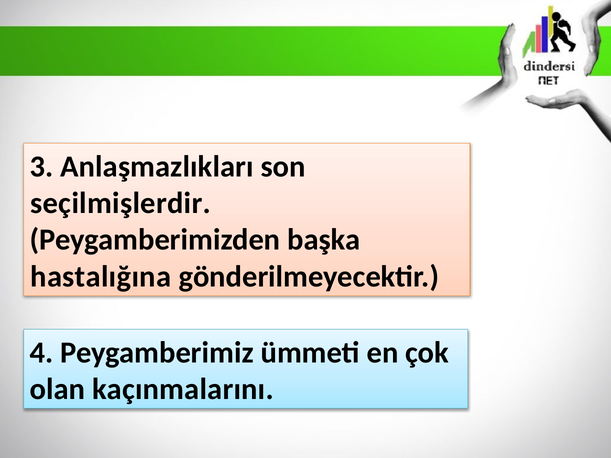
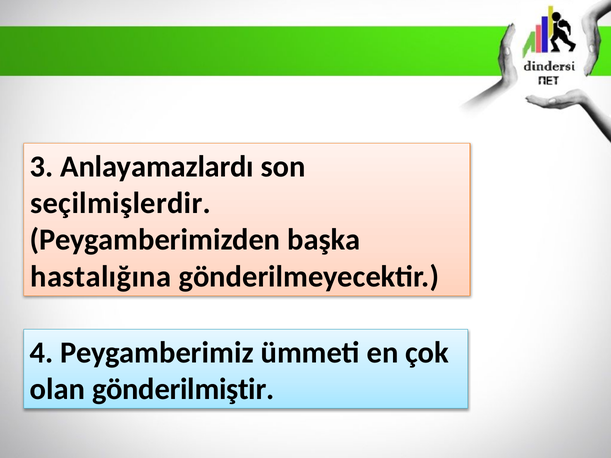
Anlaşmazlıkları: Anlaşmazlıkları -> Anlayamazlardı (157, 167)
kaçınmalarını: kaçınmalarını -> gönderilmiştir (183, 389)
